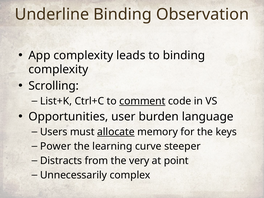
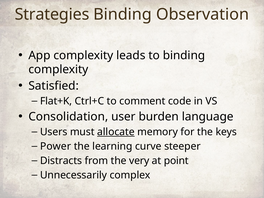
Underline: Underline -> Strategies (52, 14)
Scrolling: Scrolling -> Satisfied (54, 86)
List+K: List+K -> Flat+K (56, 101)
comment underline: present -> none (142, 101)
Opportunities: Opportunities -> Consolidation (68, 117)
